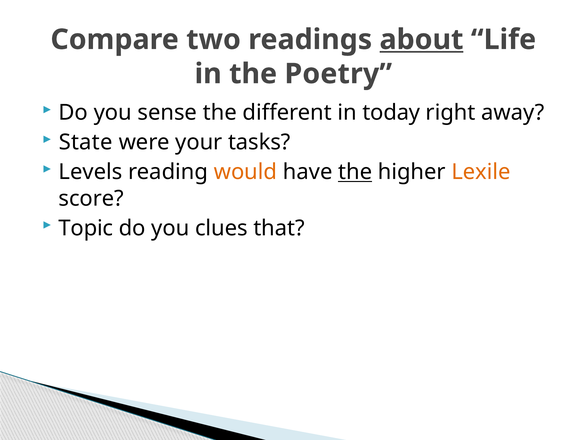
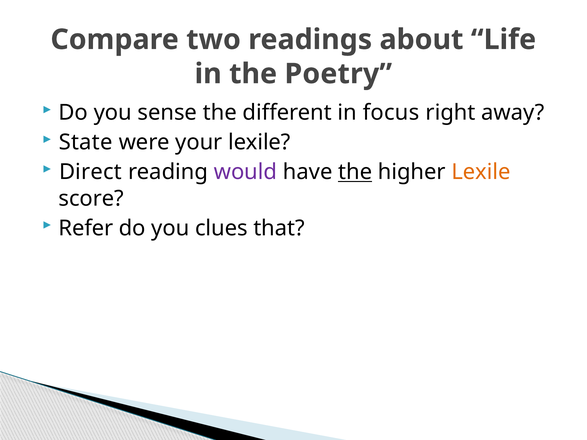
about underline: present -> none (421, 40)
today: today -> focus (391, 113)
your tasks: tasks -> lexile (259, 142)
Levels: Levels -> Direct (90, 172)
would colour: orange -> purple (245, 172)
Topic: Topic -> Refer (86, 228)
